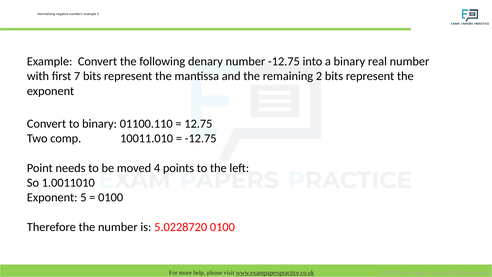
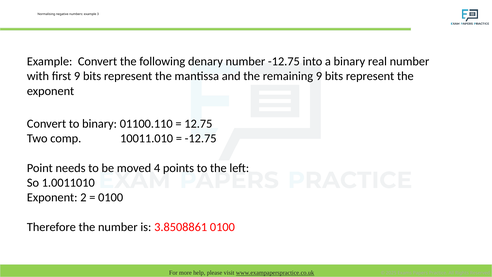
first 7: 7 -> 9 (77, 76)
remaining 2: 2 -> 9 (319, 76)
5: 5 -> 2 (83, 197)
5.0228720: 5.0228720 -> 3.8508861 (181, 227)
